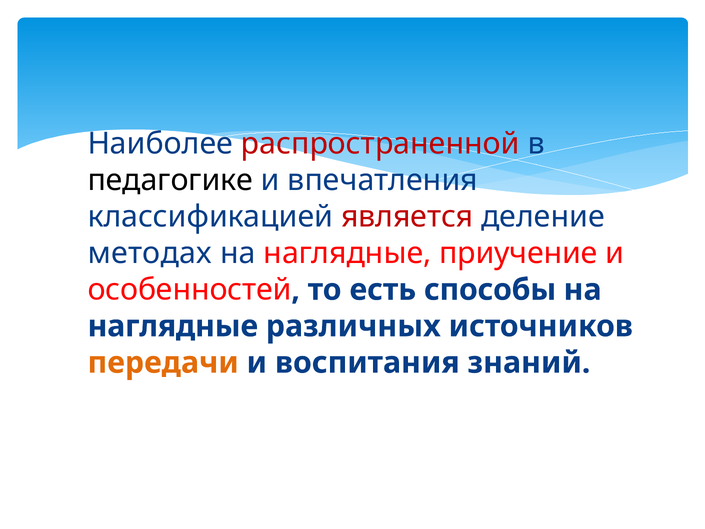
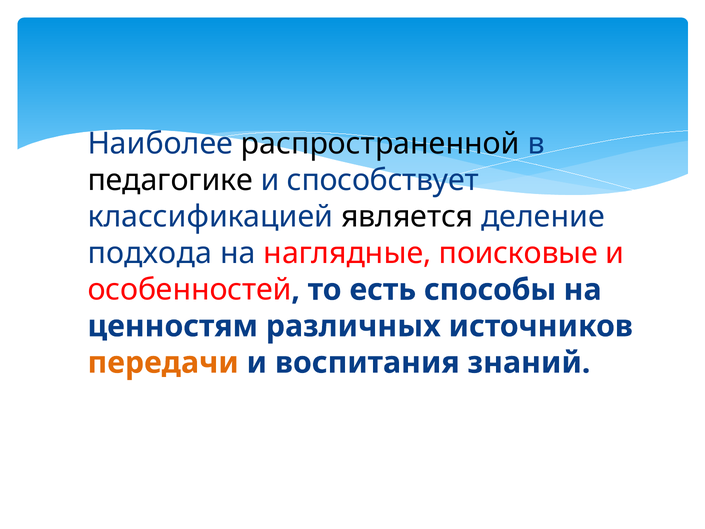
распространенной colour: red -> black (380, 144)
впечатления: впечатления -> способствует (383, 180)
является colour: red -> black (407, 217)
методах: методах -> подхода (150, 253)
приучение: приучение -> поисковые (518, 253)
наглядные: наглядные -> ценностям (173, 326)
